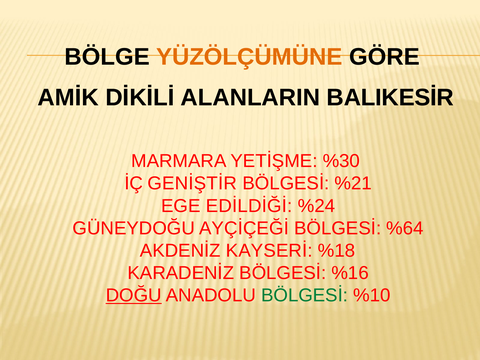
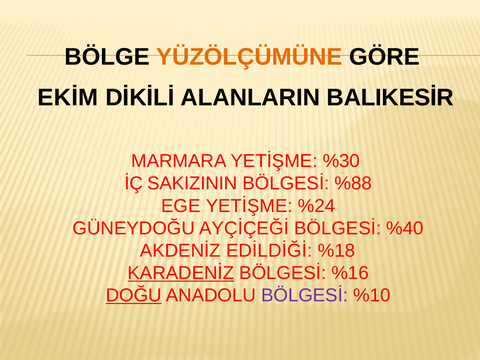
AMİK: AMİK -> EKİM (68, 98)
GENİŞTİR: GENİŞTİR -> SAKIZININ (192, 183)
%21: %21 -> %88 (353, 183)
EGE EDİLDİĞİ: EDİLDİĞİ -> YETİŞME (249, 206)
%64: %64 -> %40 (405, 228)
KAYSERİ: KAYSERİ -> EDİLDİĞİ (269, 251)
KARADENİZ underline: none -> present (181, 273)
BÖLGESİ colour: green -> purple (305, 296)
